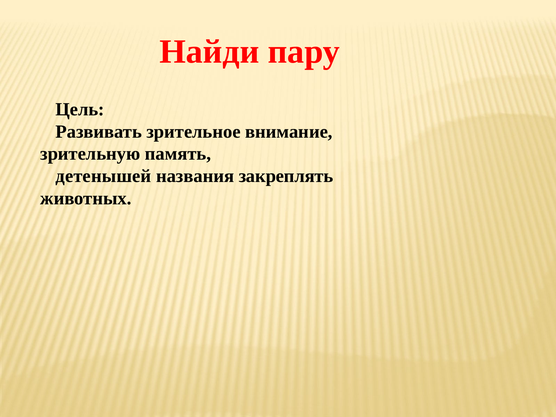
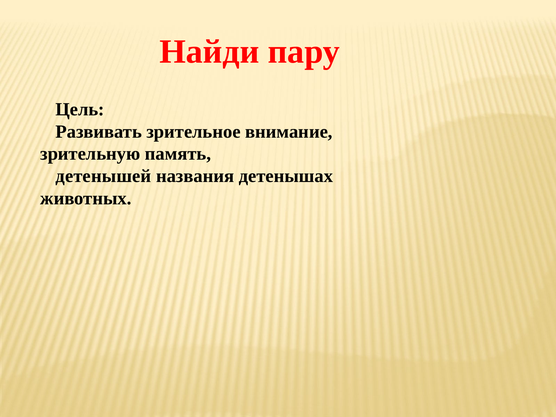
закреплять: закреплять -> детенышах (286, 176)
